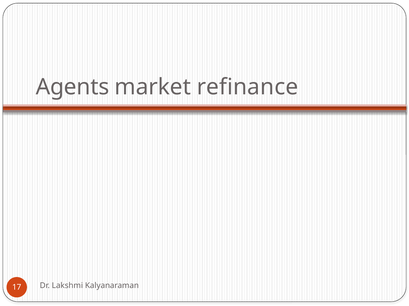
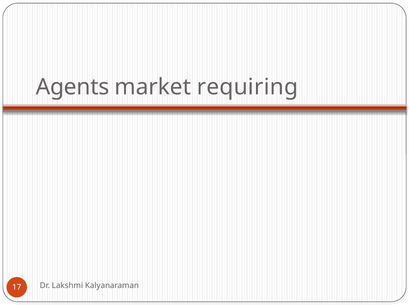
refinance: refinance -> requiring (247, 87)
